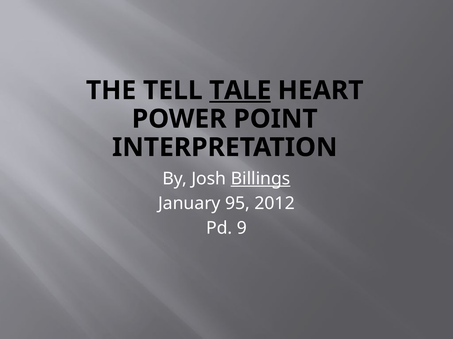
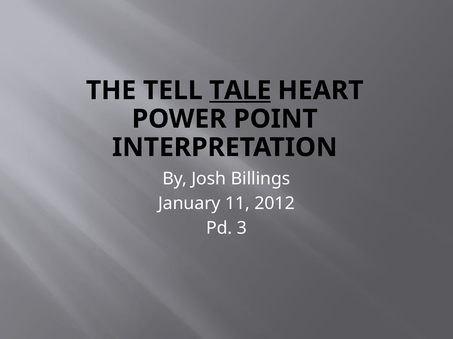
Billings underline: present -> none (261, 179)
95: 95 -> 11 (238, 204)
9: 9 -> 3 (242, 228)
